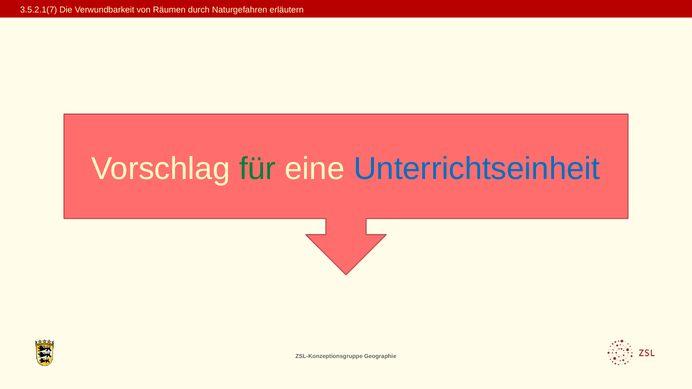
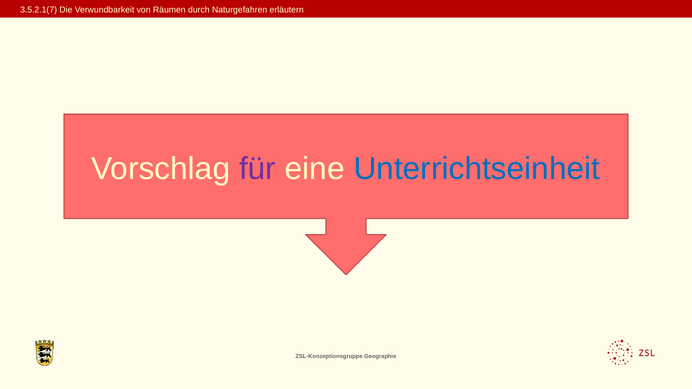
für colour: green -> purple (258, 169)
